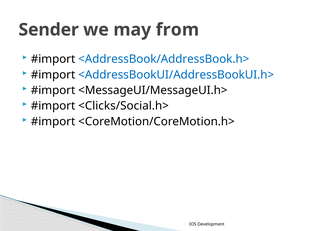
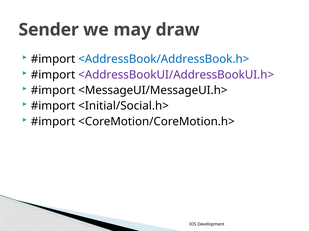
from: from -> draw (178, 30)
<AddressBookUI/AddressBookUI.h> colour: blue -> purple (176, 75)
<Clicks/Social.h>: <Clicks/Social.h> -> <Initial/Social.h> (124, 106)
